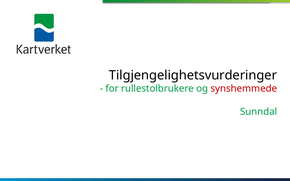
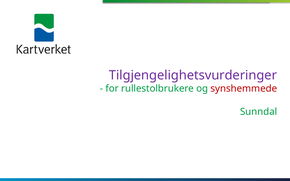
Tilgjengelighetsvurderinger colour: black -> purple (193, 75)
